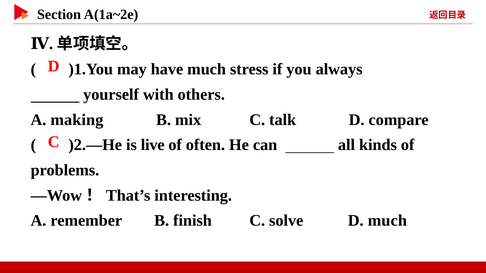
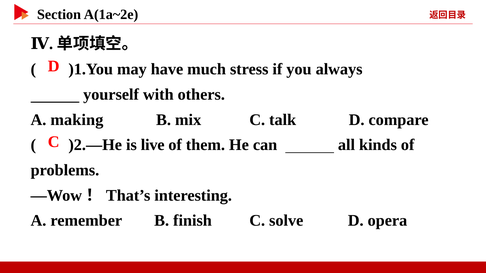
often: often -> them (205, 145)
D much: much -> opera (387, 221)
